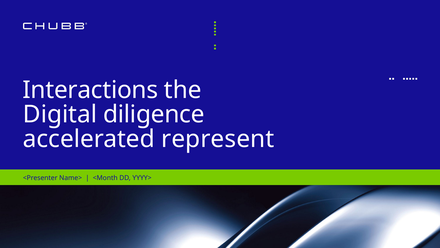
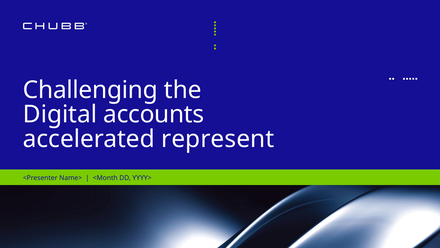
Interactions: Interactions -> Challenging (90, 90)
diligence: diligence -> accounts (154, 114)
